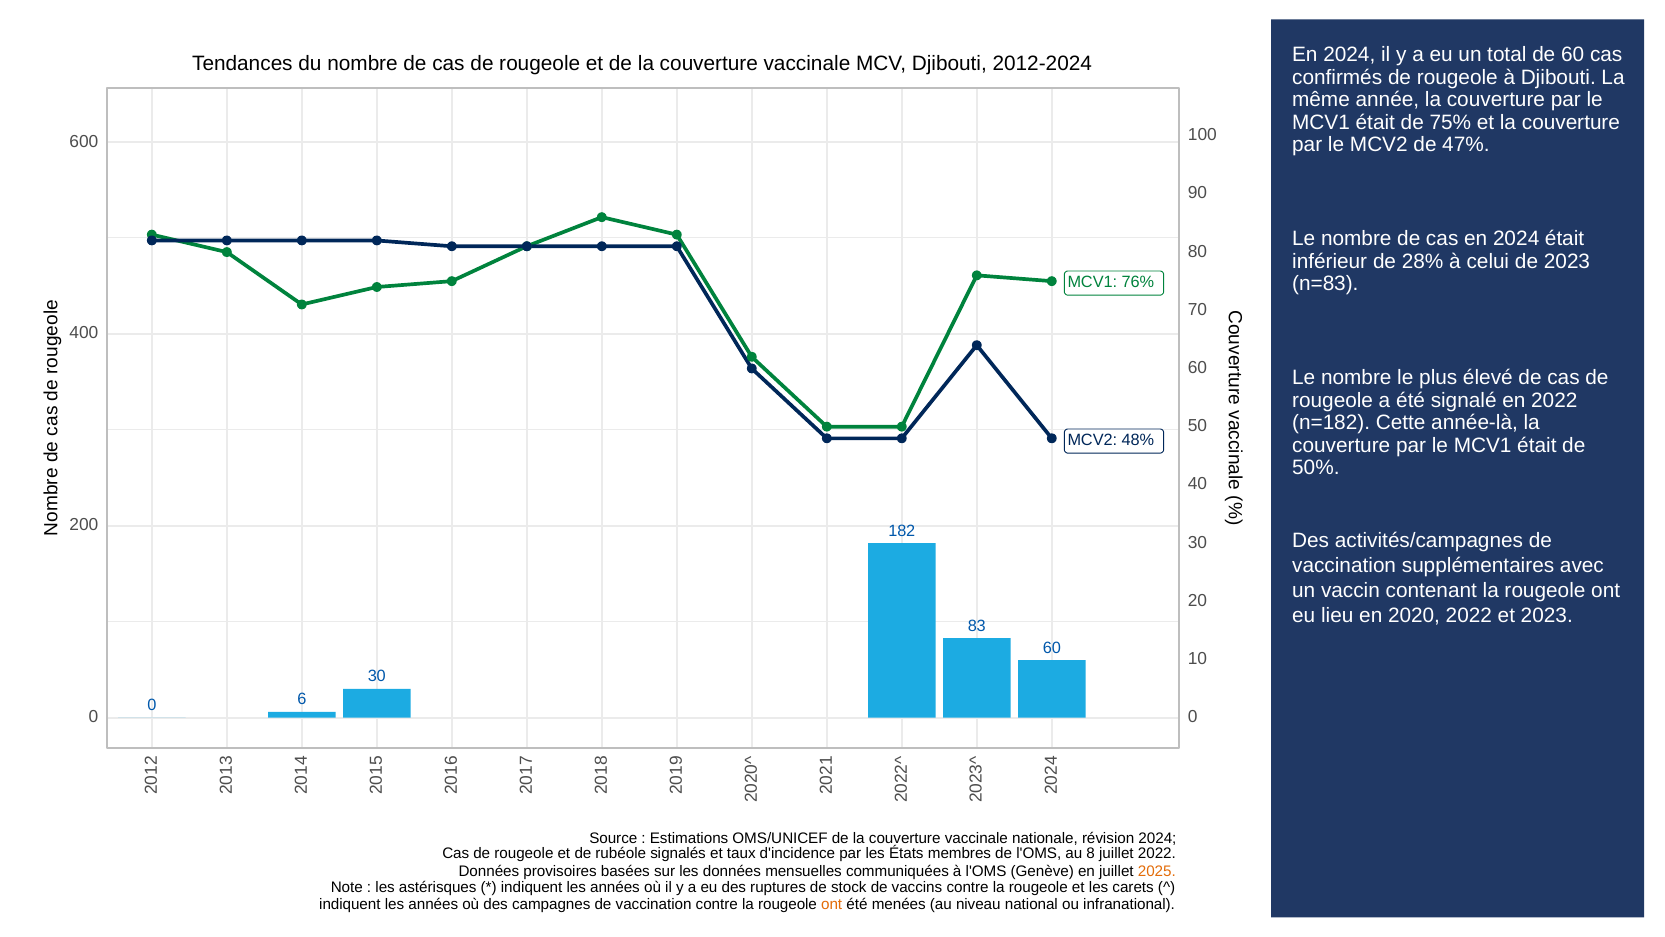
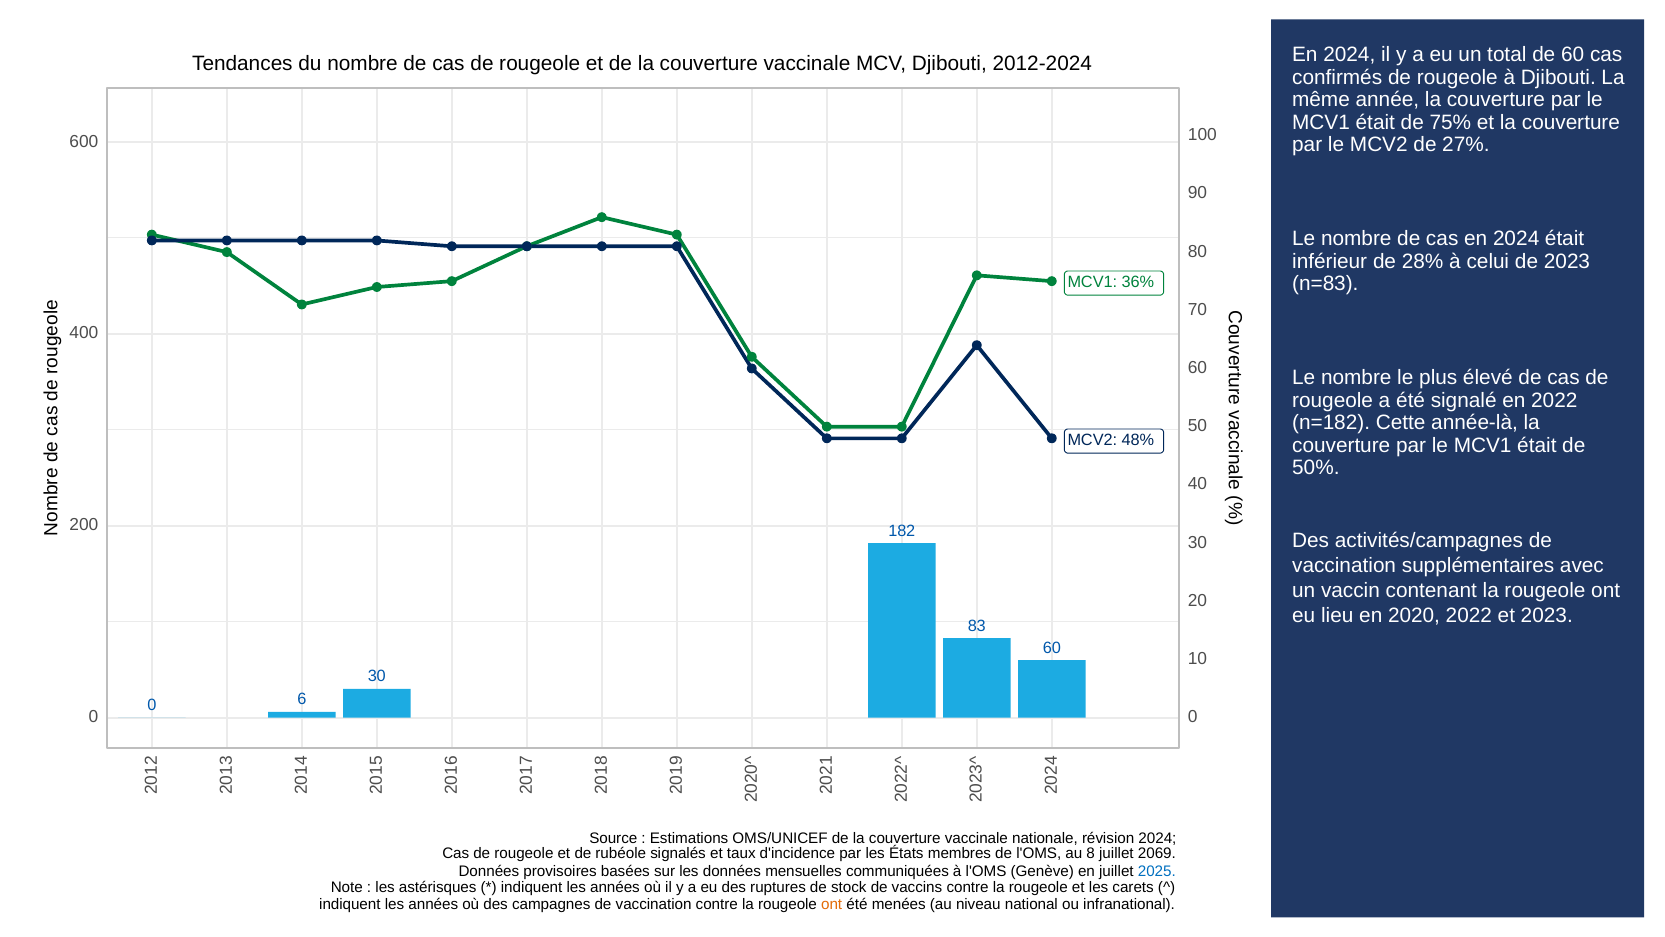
47%: 47% -> 27% (1466, 145)
76%: 76% -> 36% (1138, 282)
juillet 2022: 2022 -> 2069 (1157, 853)
2025 colour: orange -> blue (1157, 871)
